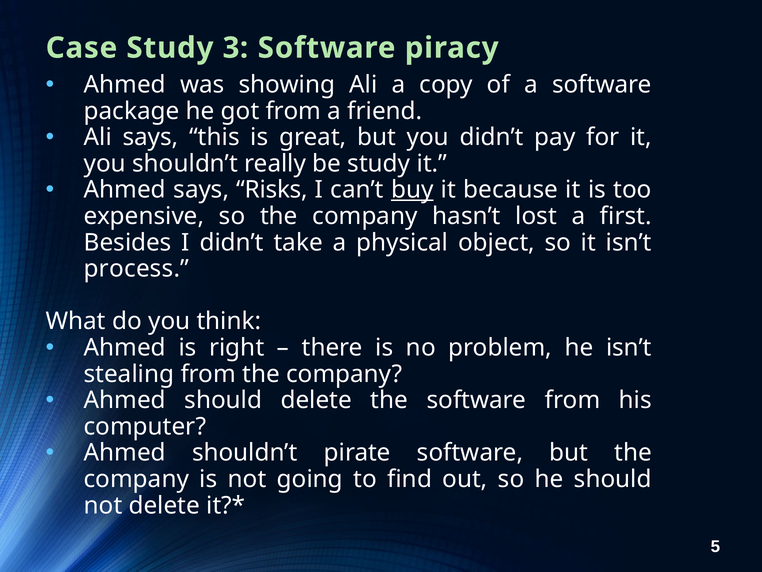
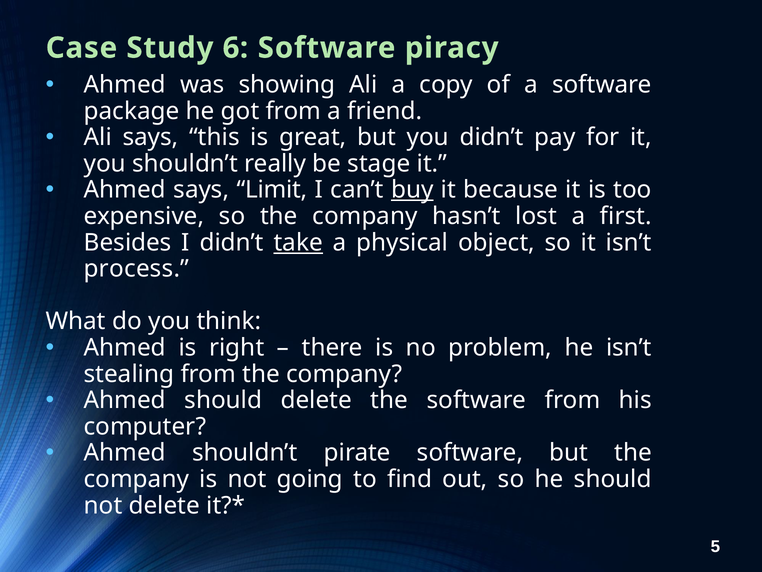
3: 3 -> 6 (235, 48)
be study: study -> stage (379, 164)
Risks: Risks -> Limit (272, 190)
take underline: none -> present (298, 242)
